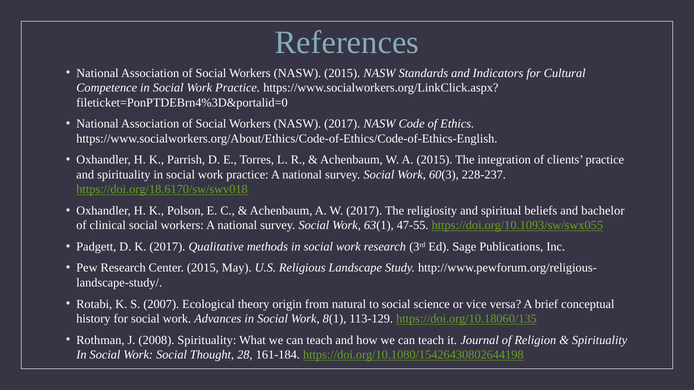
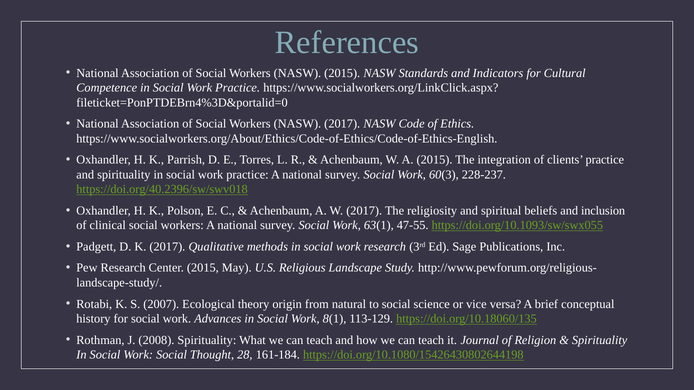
https://doi.org/18.6170/sw/swv018: https://doi.org/18.6170/sw/swv018 -> https://doi.org/40.2396/sw/swv018 (162, 190)
bachelor: bachelor -> inclusion (603, 211)
